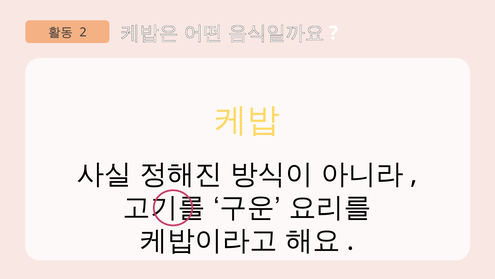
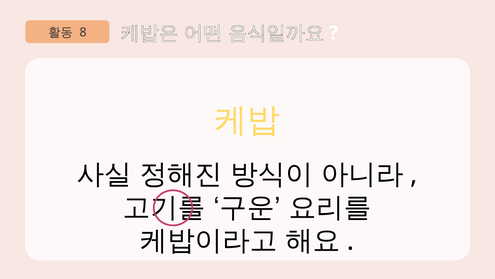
2: 2 -> 8 (83, 32)
